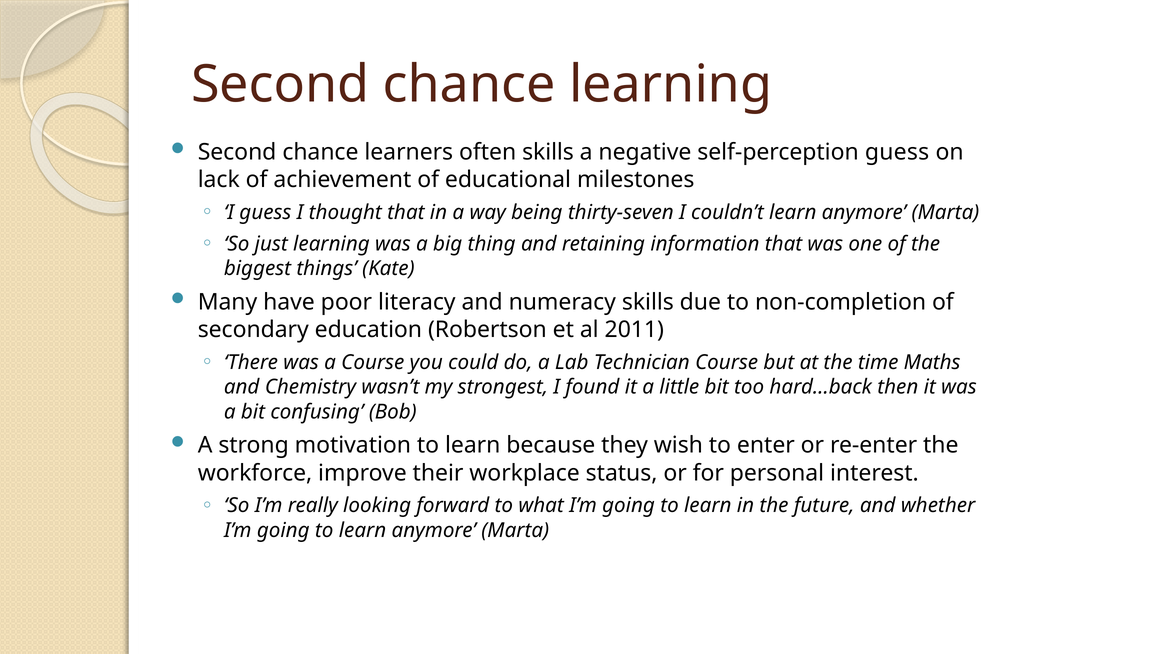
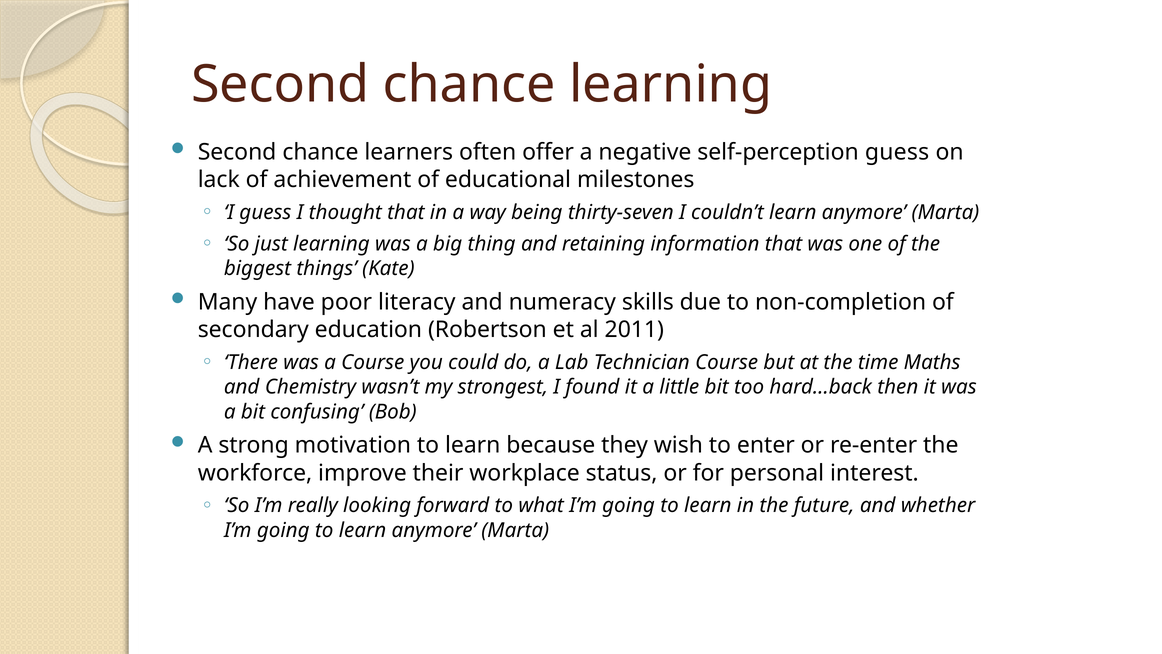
often skills: skills -> offer (548, 152)
